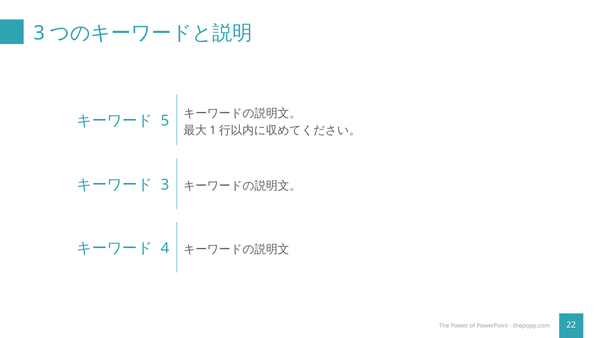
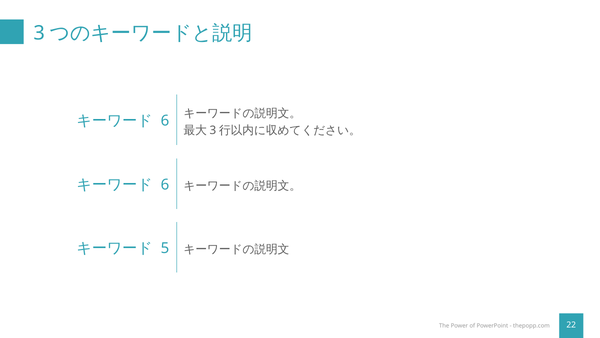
5: 5 -> 6 (165, 121)
1: 1 -> 3 (213, 130)
3: 3 -> 6 (165, 184)
4: 4 -> 5 (165, 248)
